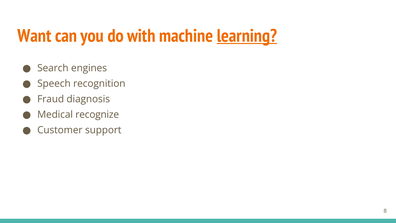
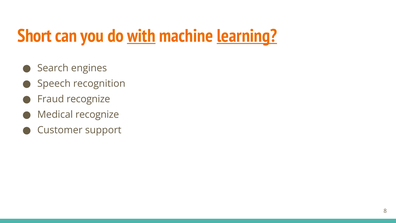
Want: Want -> Short (34, 36)
with underline: none -> present (141, 36)
Fraud diagnosis: diagnosis -> recognize (88, 99)
